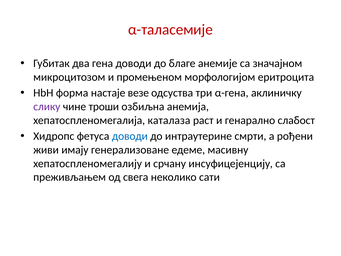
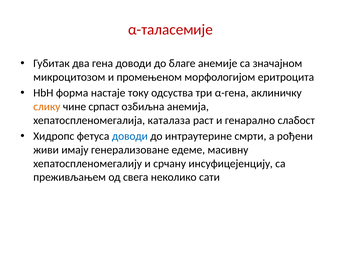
везе: везе -> току (138, 93)
слику colour: purple -> orange (47, 107)
троши: троши -> српаст (104, 107)
